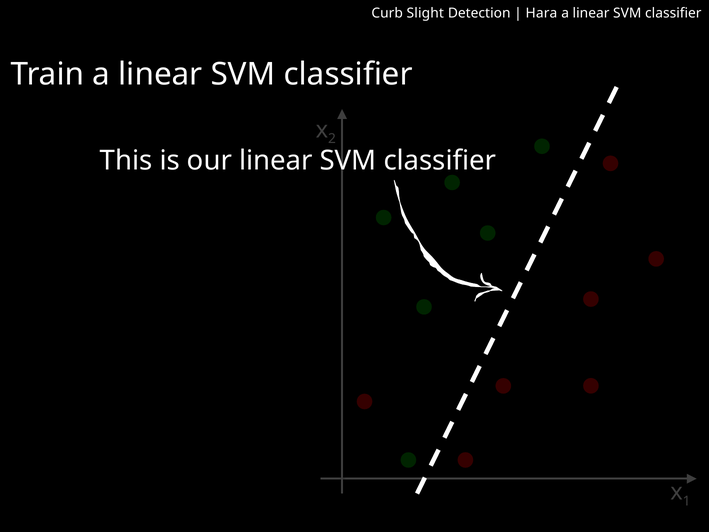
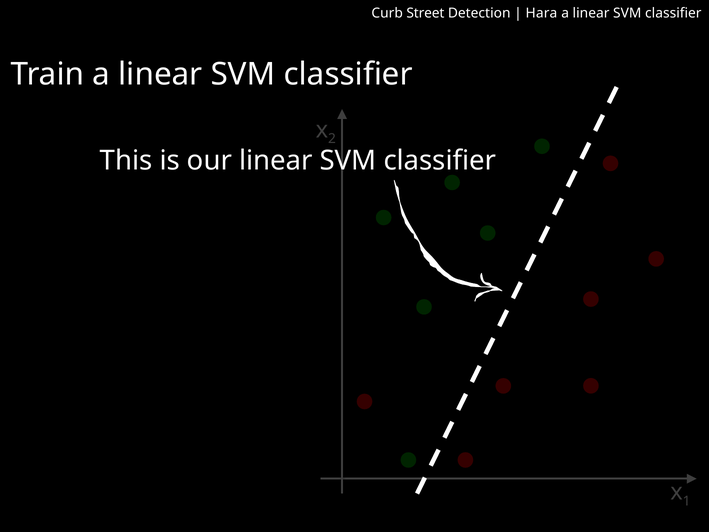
Slight: Slight -> Street (425, 13)
